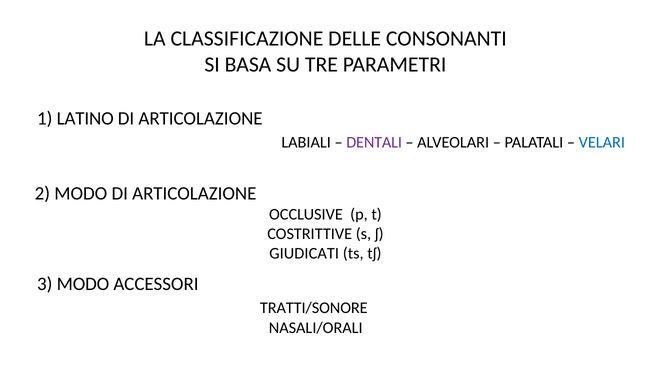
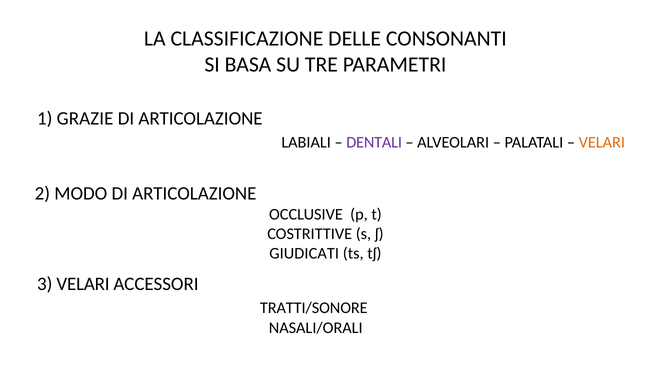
LATINO: LATINO -> GRAZIE (85, 119)
VELARI colour: blue -> orange (602, 142)
3 MODO: MODO -> VELARI (83, 284)
